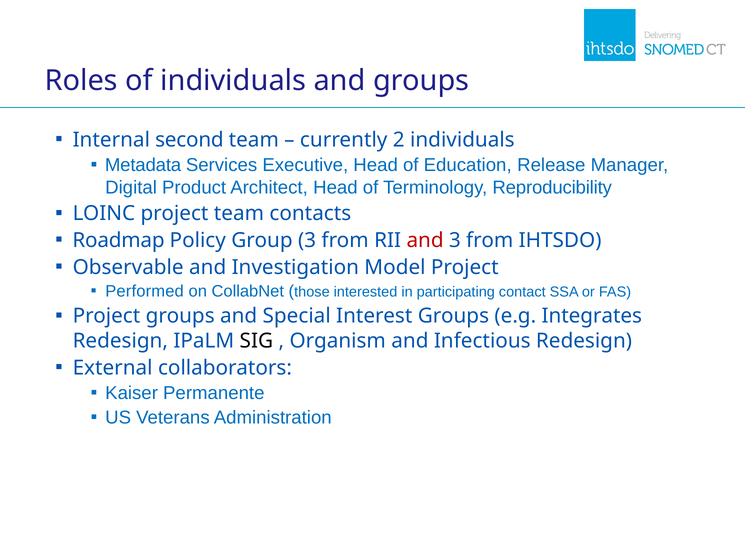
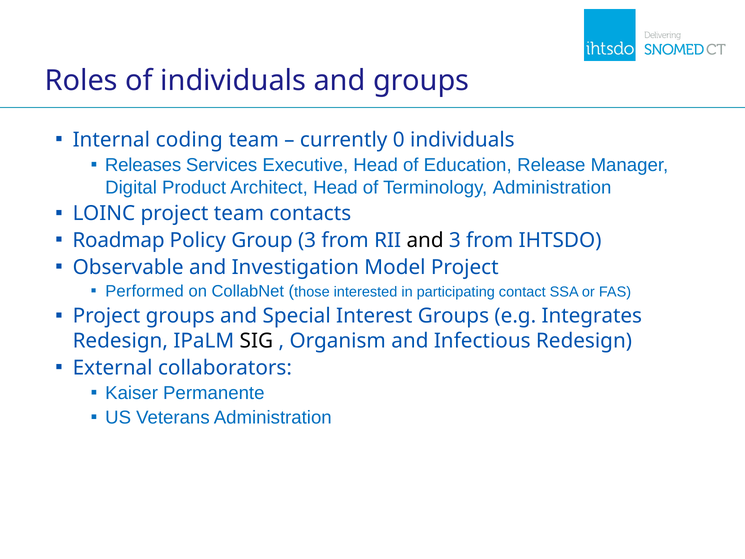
second: second -> coding (189, 140)
2: 2 -> 0 (399, 140)
Metadata: Metadata -> Releases (143, 165)
Terminology Reproducibility: Reproducibility -> Administration (552, 187)
and colour: red -> black (425, 240)
